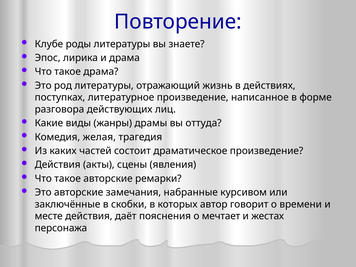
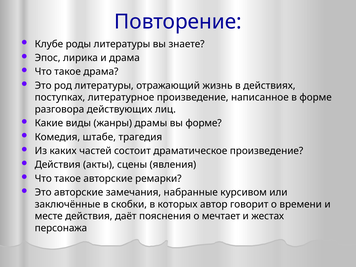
вы оттуда: оттуда -> форме (204, 123)
желая: желая -> штабе (99, 137)
